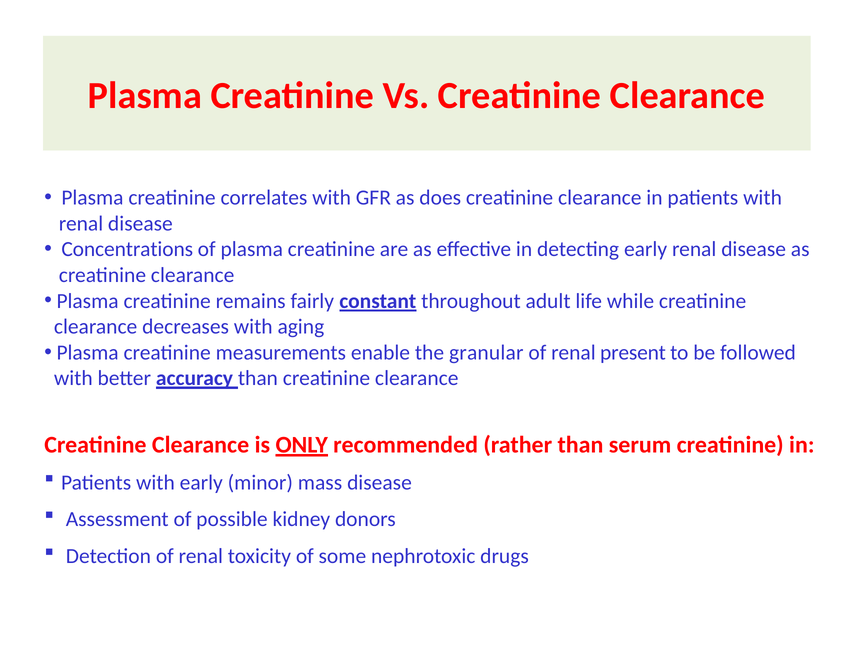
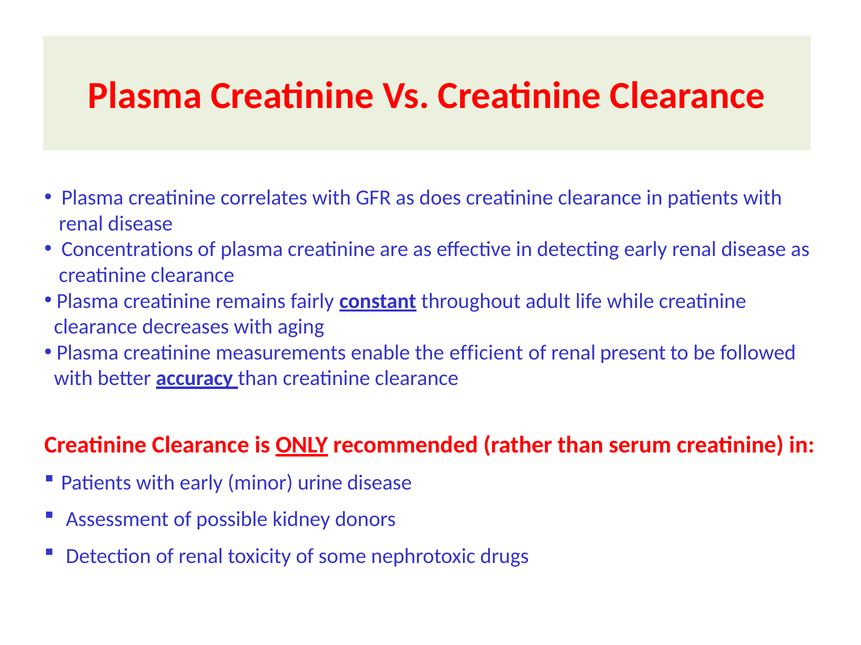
granular: granular -> efficient (486, 353)
mass: mass -> urine (320, 483)
